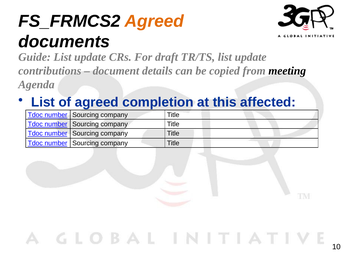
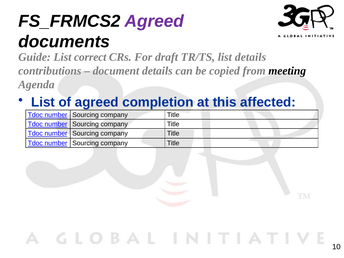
Agreed colour: orange -> purple (154, 21)
Guide List update: update -> correct (90, 57)
TR/TS list update: update -> details (251, 57)
